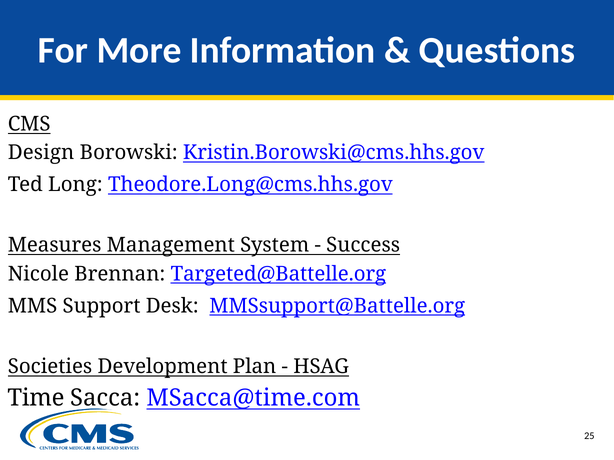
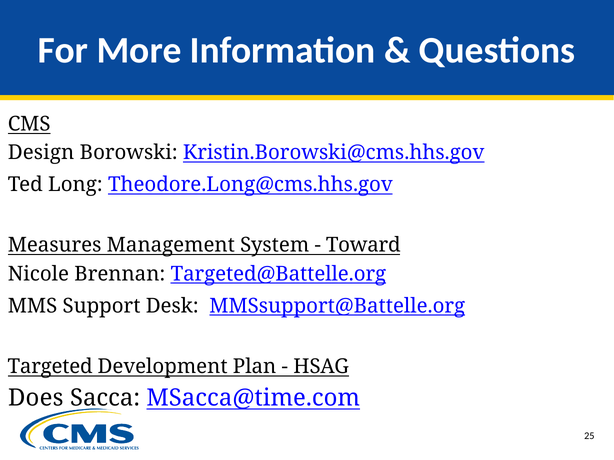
Success: Success -> Toward (363, 246)
Societies: Societies -> Targeted (50, 367)
Time: Time -> Does (36, 398)
